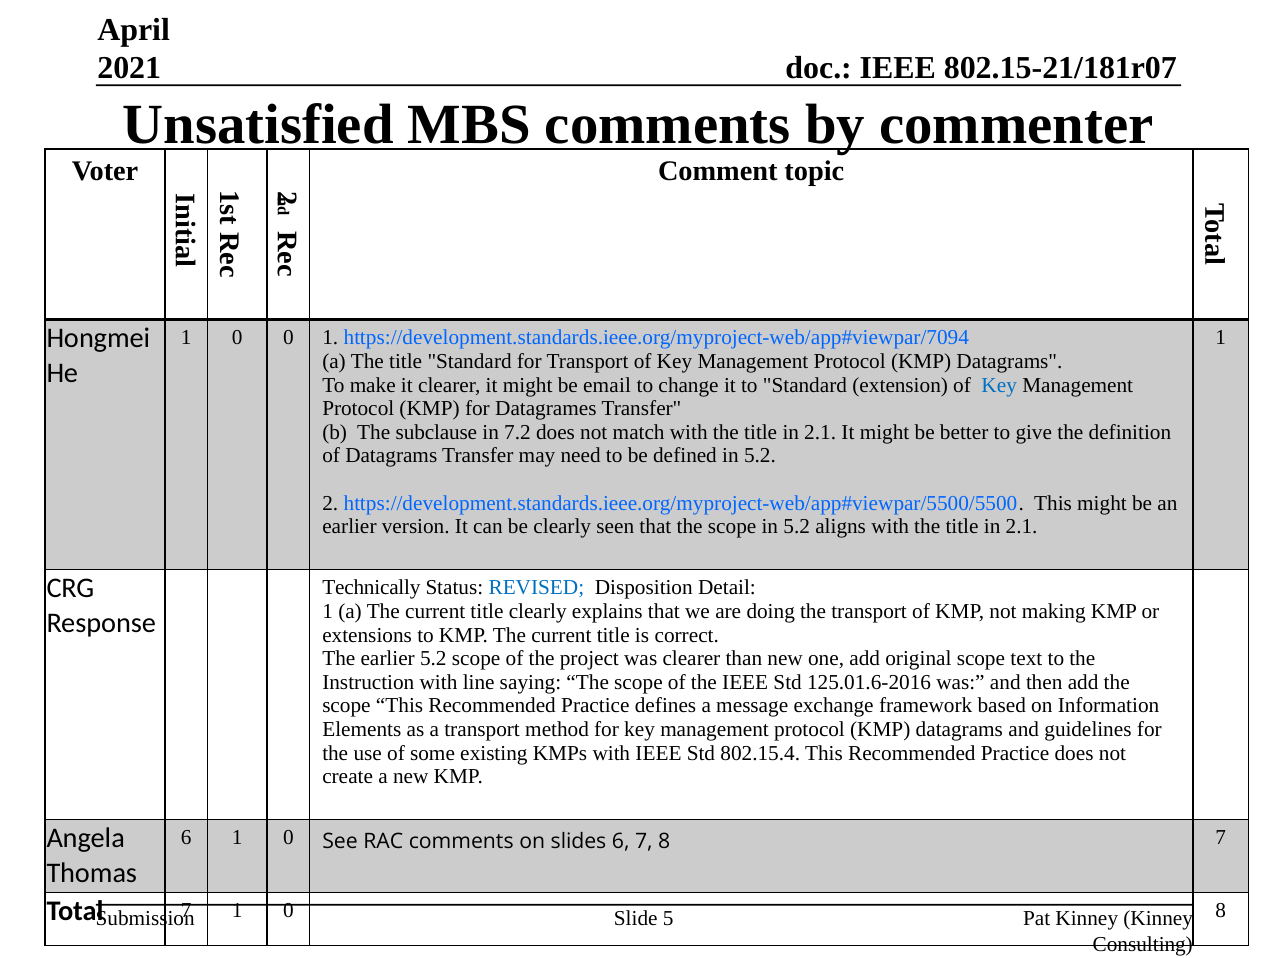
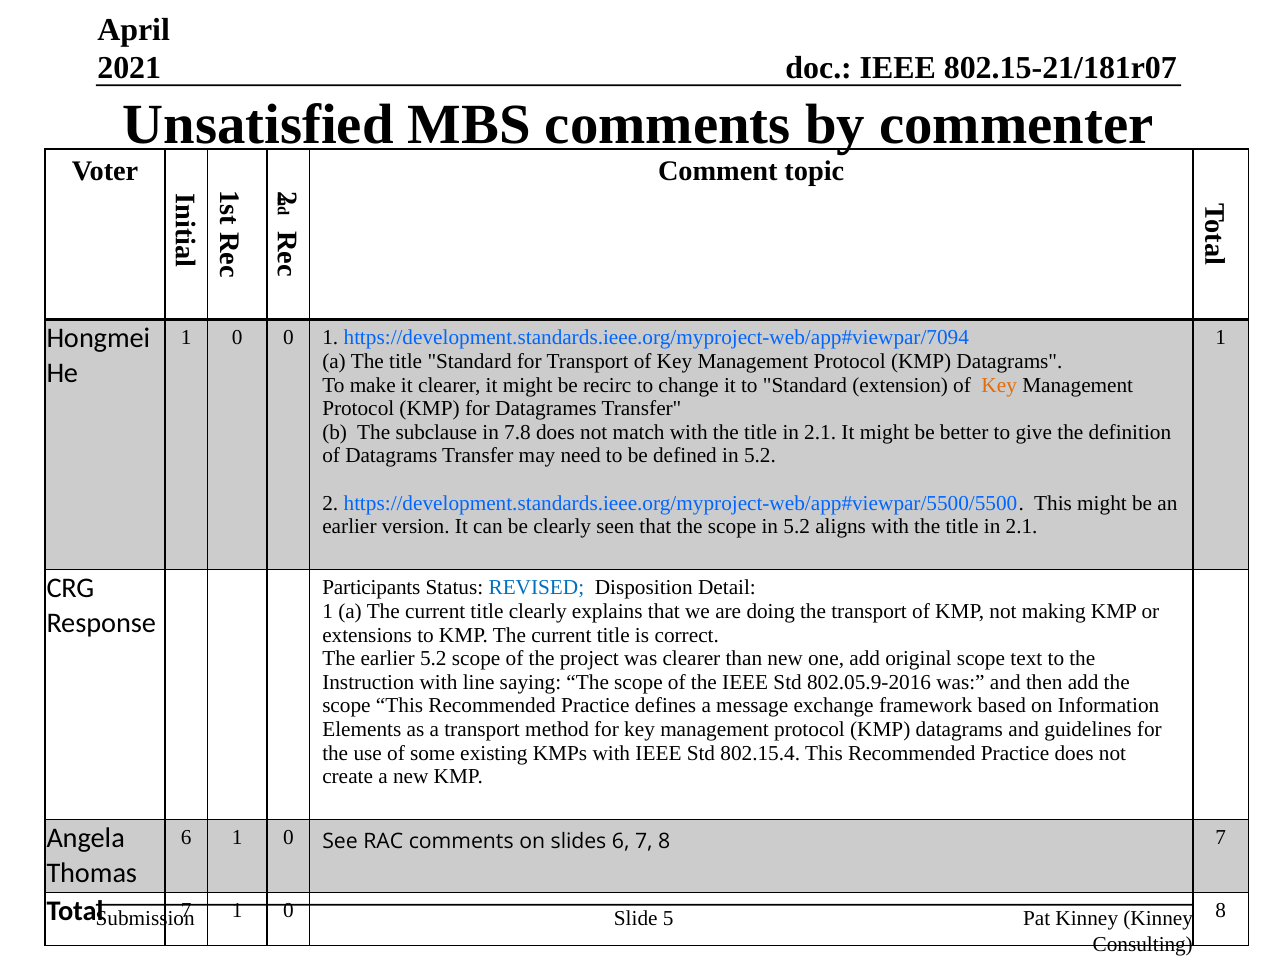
email: email -> recirc (607, 385)
Key colour: blue -> orange (999, 385)
7.2: 7.2 -> 7.8 (517, 432)
Technically: Technically -> Participants (371, 588)
125.01.6-2016: 125.01.6-2016 -> 802.05.9-2016 (869, 682)
